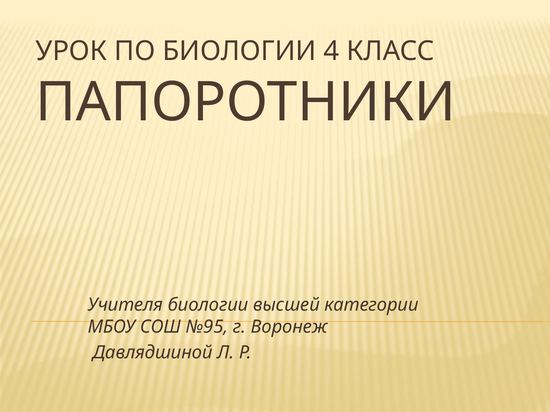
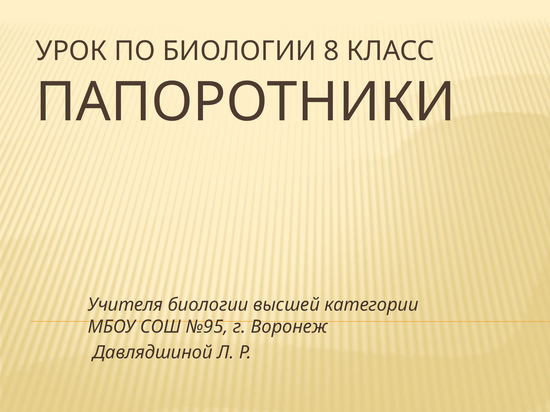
4: 4 -> 8 (331, 51)
